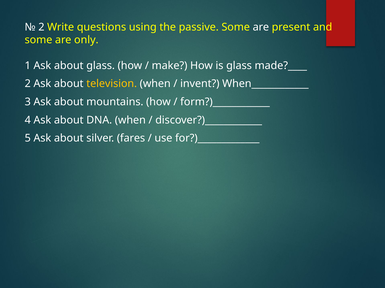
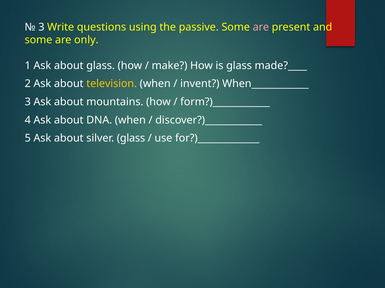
2: 2 -> 3 (41, 27)
are colour: white -> pink (261, 27)
silver fares: fares -> glass (131, 139)
